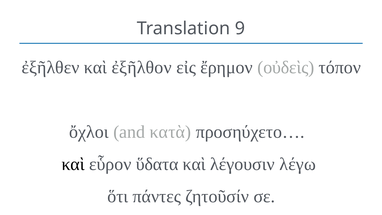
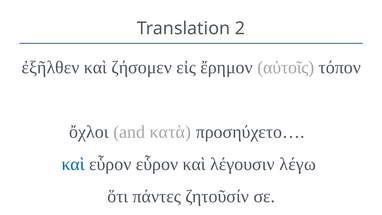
9: 9 -> 2 (240, 28)
ἐξῆλθον: ἐξῆλθον -> ζήσομεν (142, 67)
οὐδεὶς: οὐδεὶς -> αὐτοῖς (286, 67)
καὶ colour: black -> blue (73, 164)
εὗρον ὕδατα: ὕδατα -> εὗρον (157, 164)
